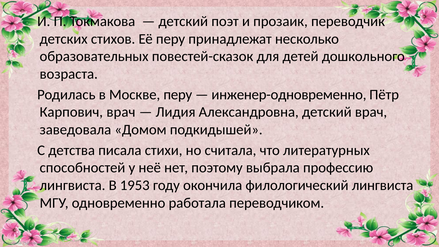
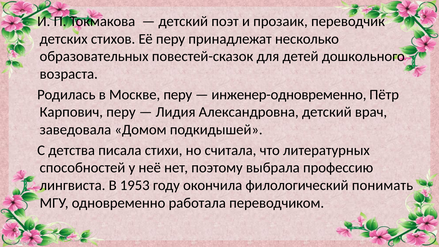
Карпович врач: врач -> перу (121, 112)
филологический лингвиста: лингвиста -> понимать (383, 185)
